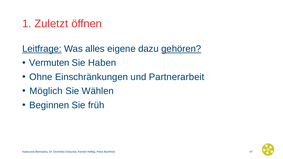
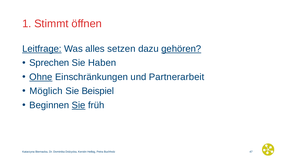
Zuletzt: Zuletzt -> Stimmt (51, 24)
eigene: eigene -> setzen (121, 49)
Vermuten: Vermuten -> Sprechen (49, 63)
Ohne underline: none -> present (41, 77)
Wählen: Wählen -> Beispiel (98, 91)
Sie underline: none -> present (79, 105)
